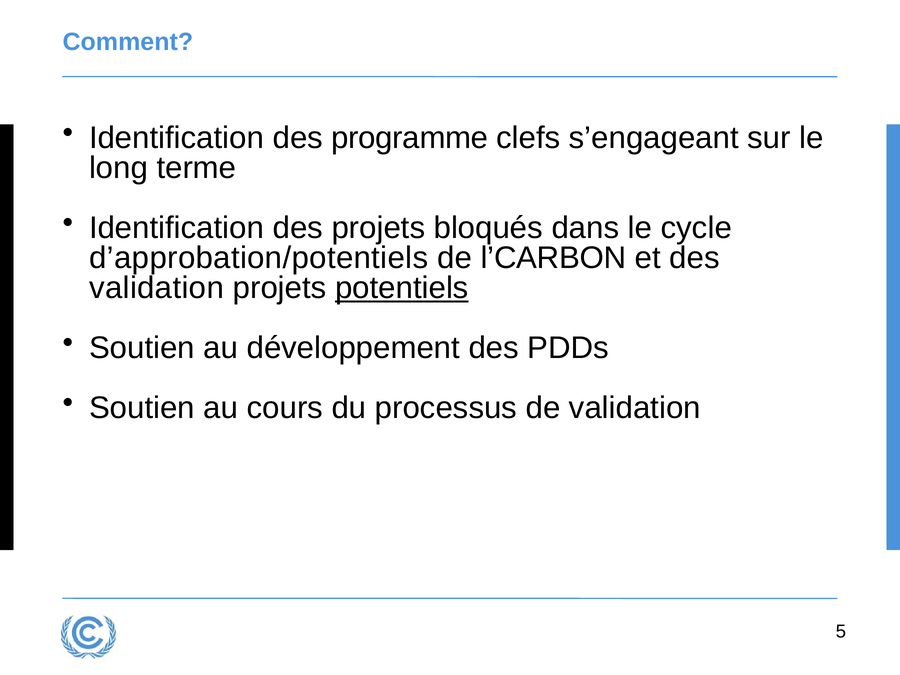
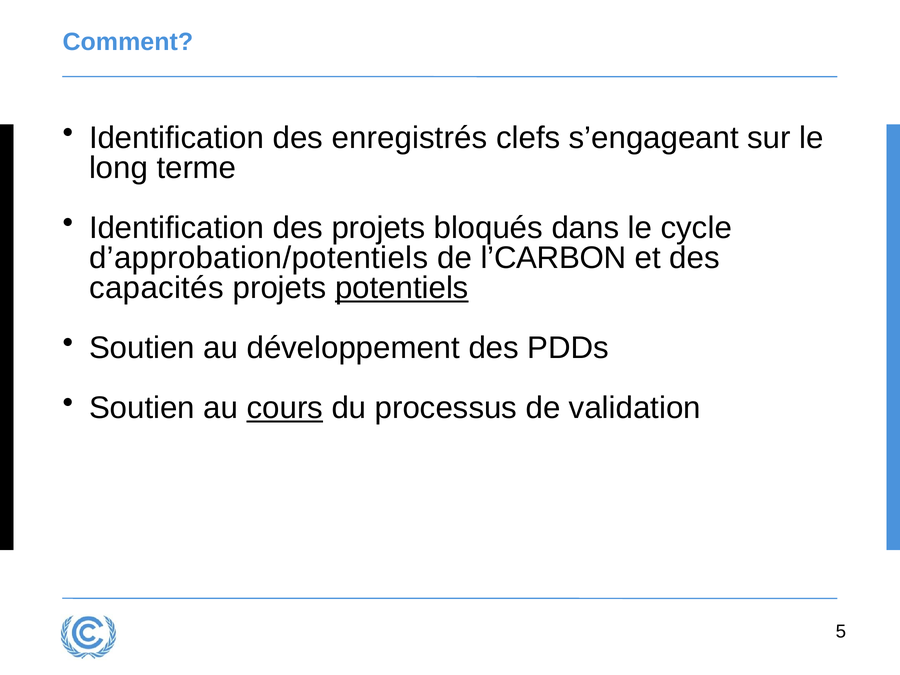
programme: programme -> enregistrés (409, 138)
validation: validation -> capacités (157, 288)
cours underline: none -> present (285, 408)
